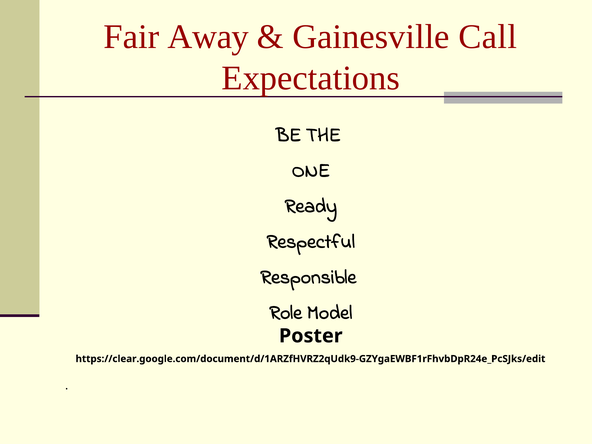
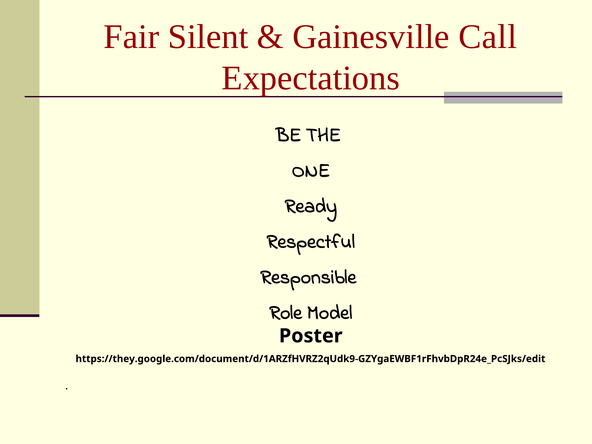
Away: Away -> Silent (208, 37)
https://clear.google.com/document/d/1ARZfHVRZ2qUdk9-GZYgaEWBF1rFhvbDpR24e_PcSJks/edit: https://clear.google.com/document/d/1ARZfHVRZ2qUdk9-GZYgaEWBF1rFhvbDpR24e_PcSJks/edit -> https://they.google.com/document/d/1ARZfHVRZ2qUdk9-GZYgaEWBF1rFhvbDpR24e_PcSJks/edit (310, 359)
